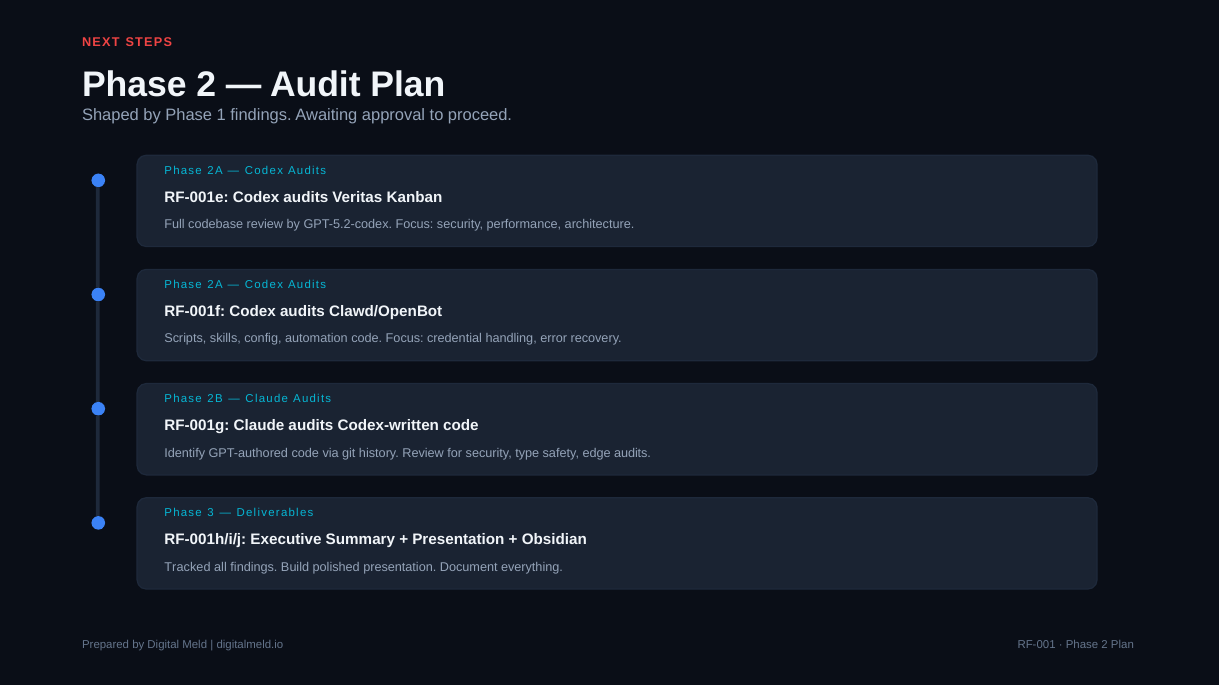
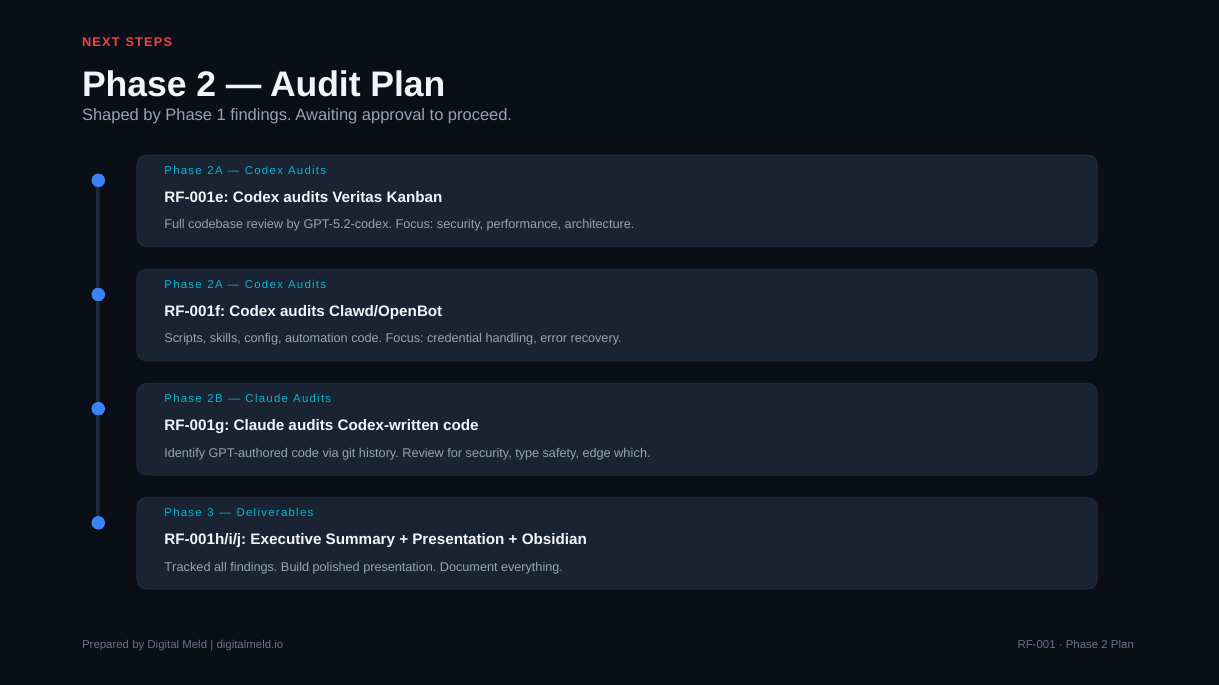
edge audits: audits -> which (632, 453)
